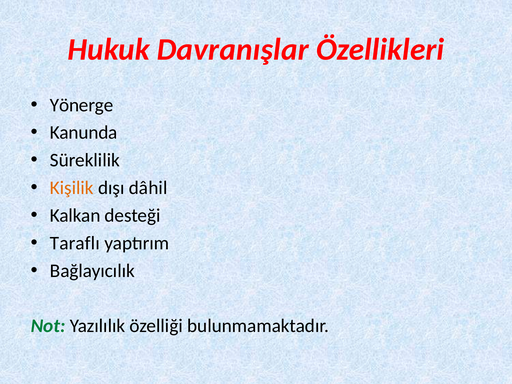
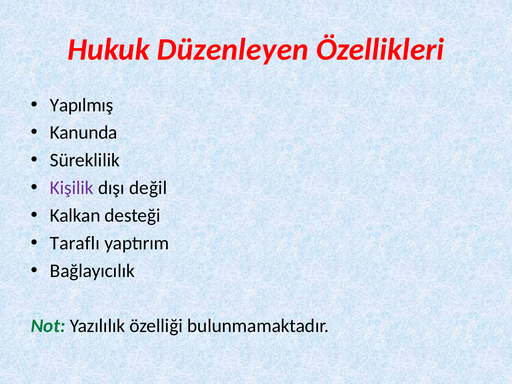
Davranışlar: Davranışlar -> Düzenleyen (233, 50)
Yönerge: Yönerge -> Yapılmış (82, 105)
Kişilik colour: orange -> purple (72, 188)
dâhil: dâhil -> değil (148, 188)
